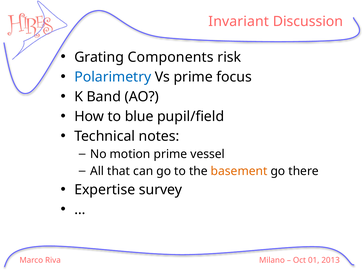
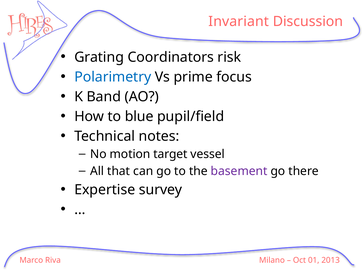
Components: Components -> Coordinators (171, 57)
motion prime: prime -> target (170, 154)
basement colour: orange -> purple (239, 171)
